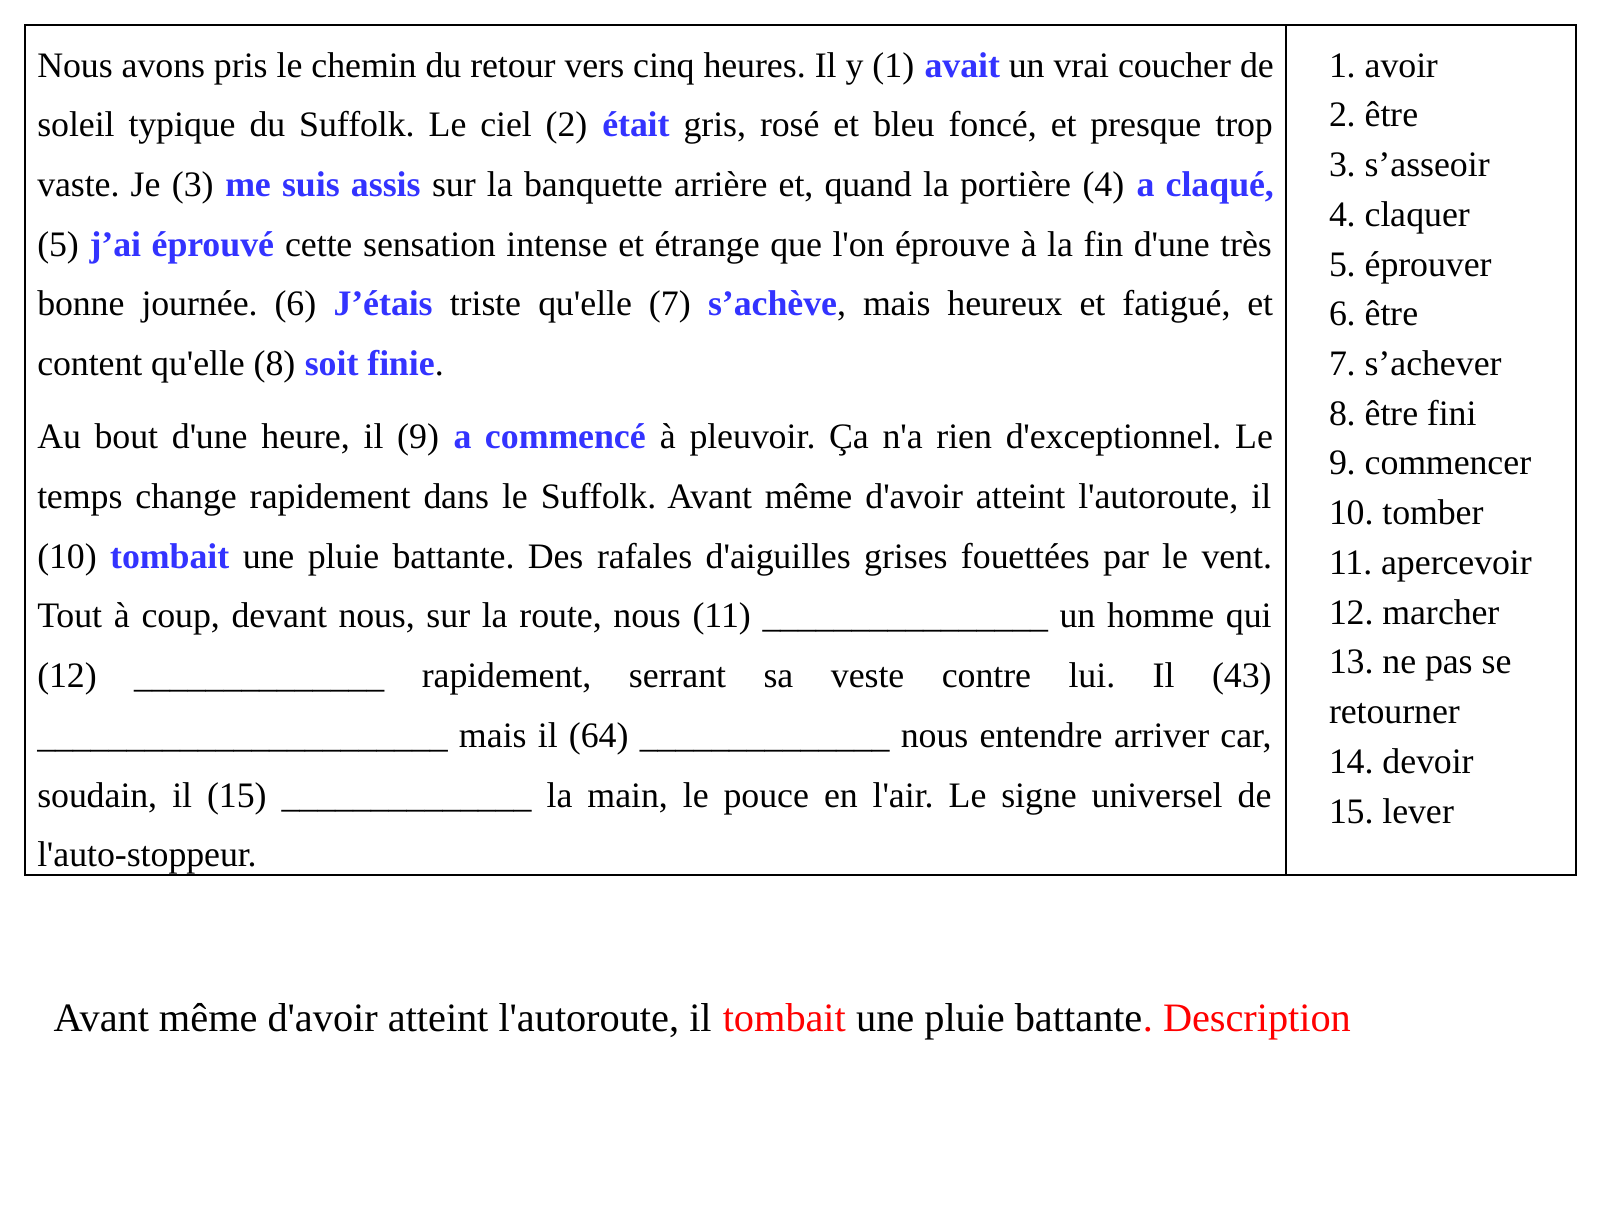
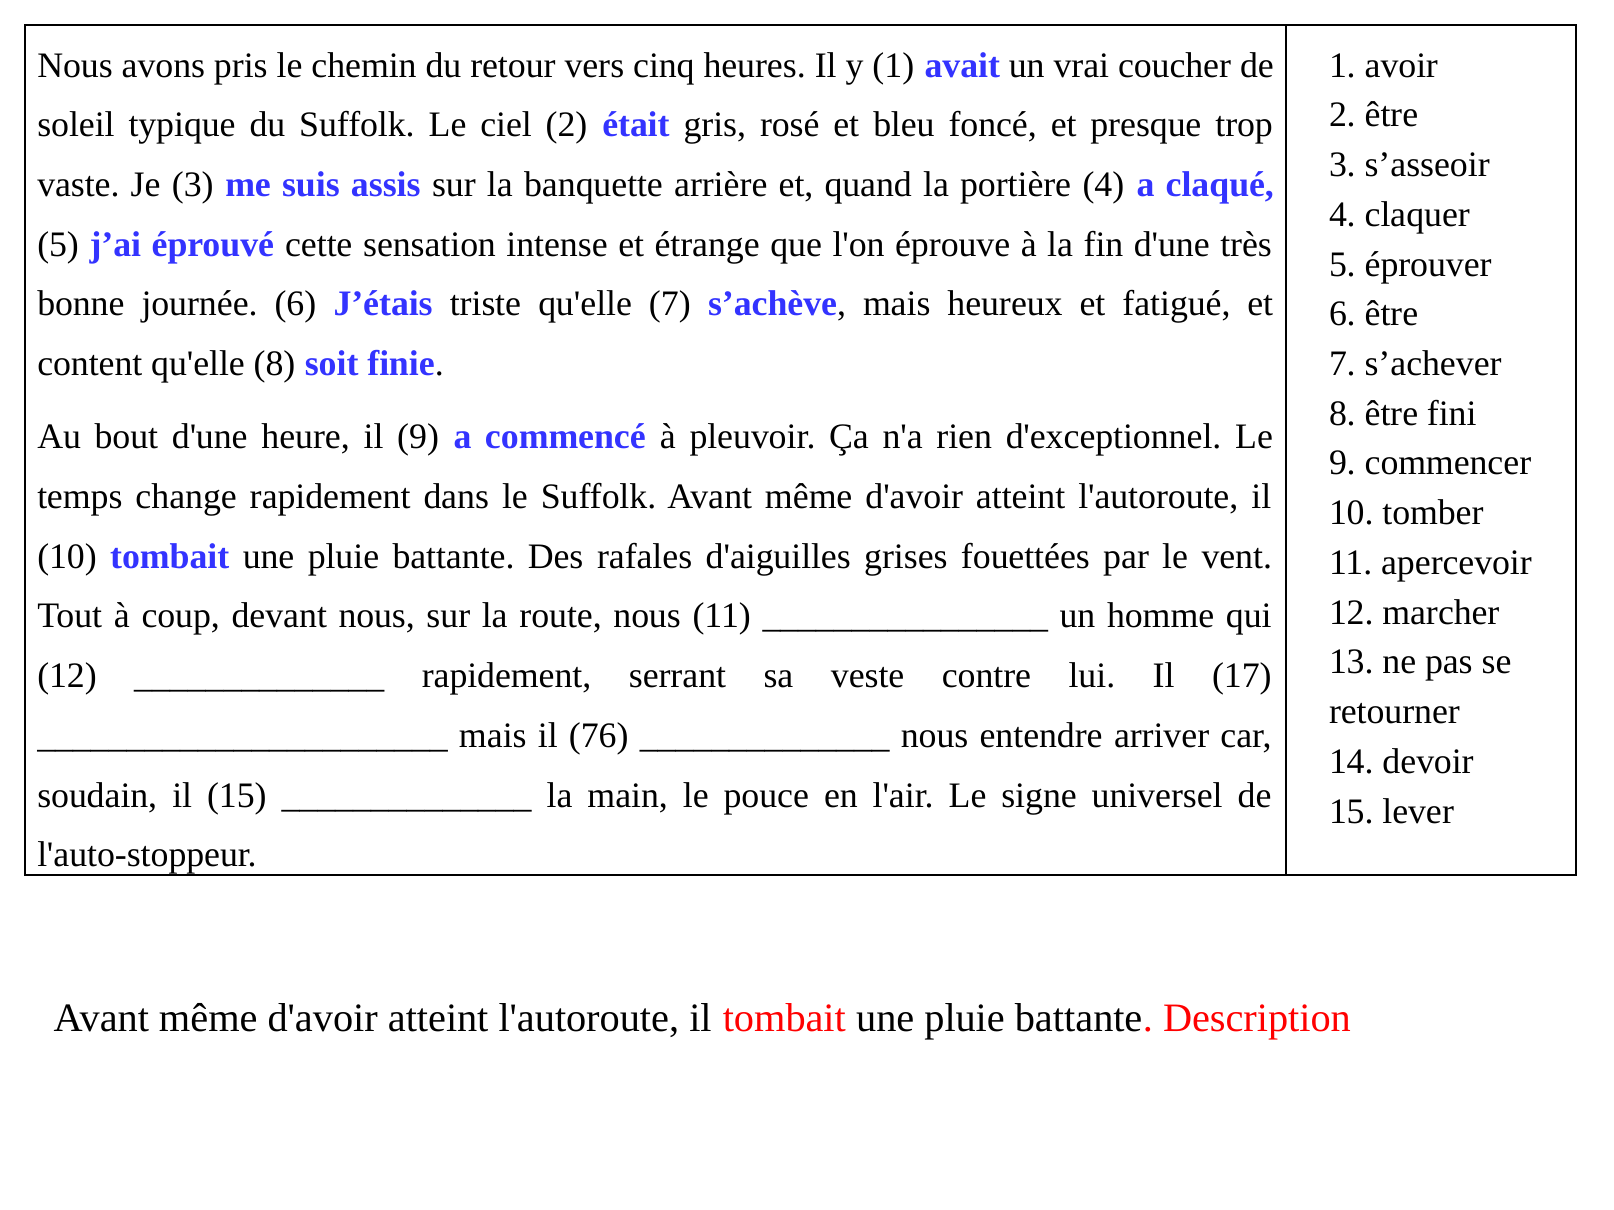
43: 43 -> 17 (1242, 676)
64: 64 -> 76 (599, 736)
